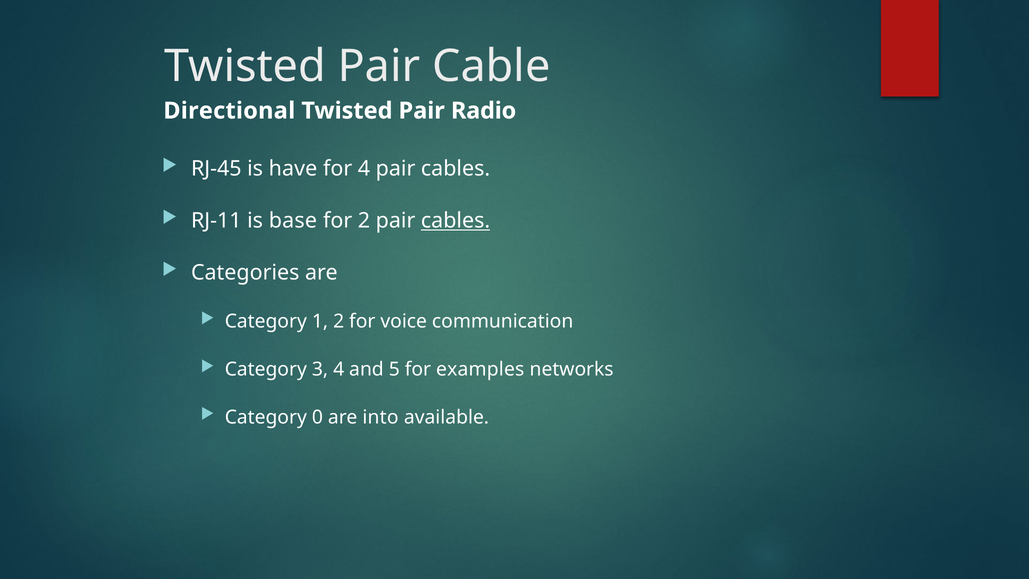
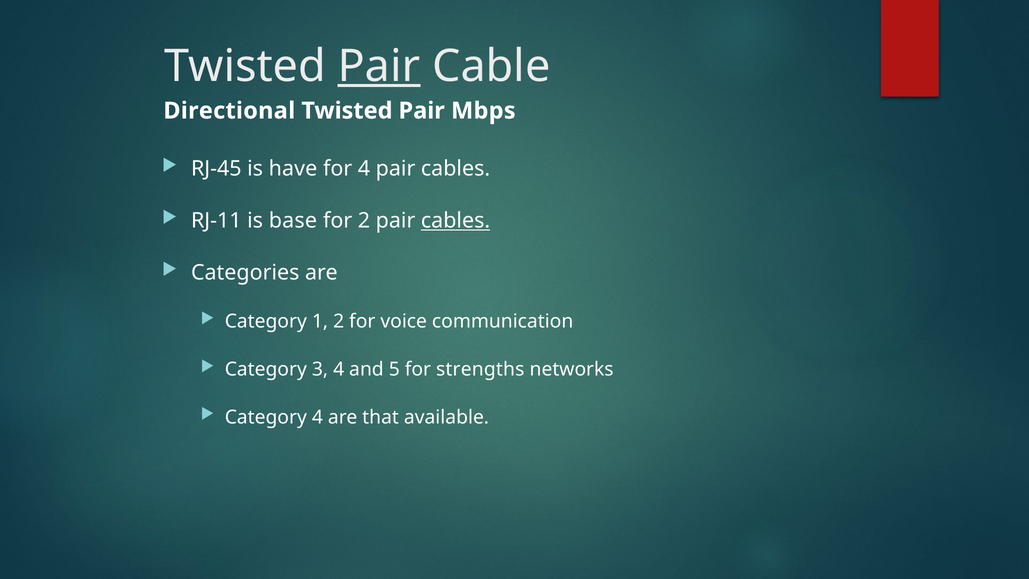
Pair underline: none -> present (379, 66)
Radio: Radio -> Mbps (483, 111)
examples: examples -> strengths (480, 369)
Category 0: 0 -> 4 (317, 417)
into: into -> that (381, 417)
